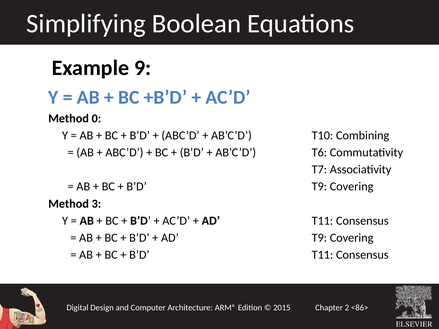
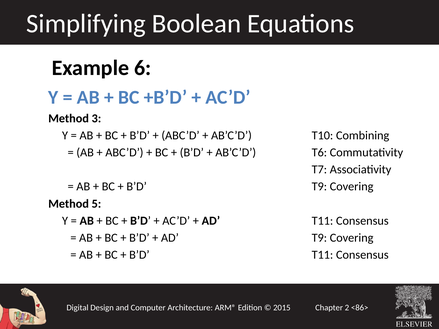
9: 9 -> 6 (143, 68)
0: 0 -> 3 (96, 118)
3: 3 -> 5 (96, 204)
